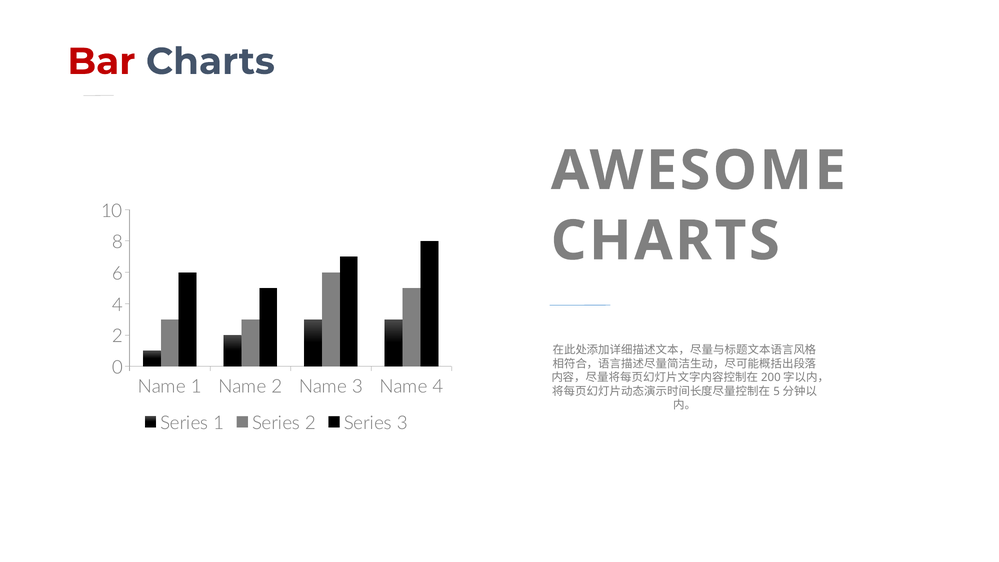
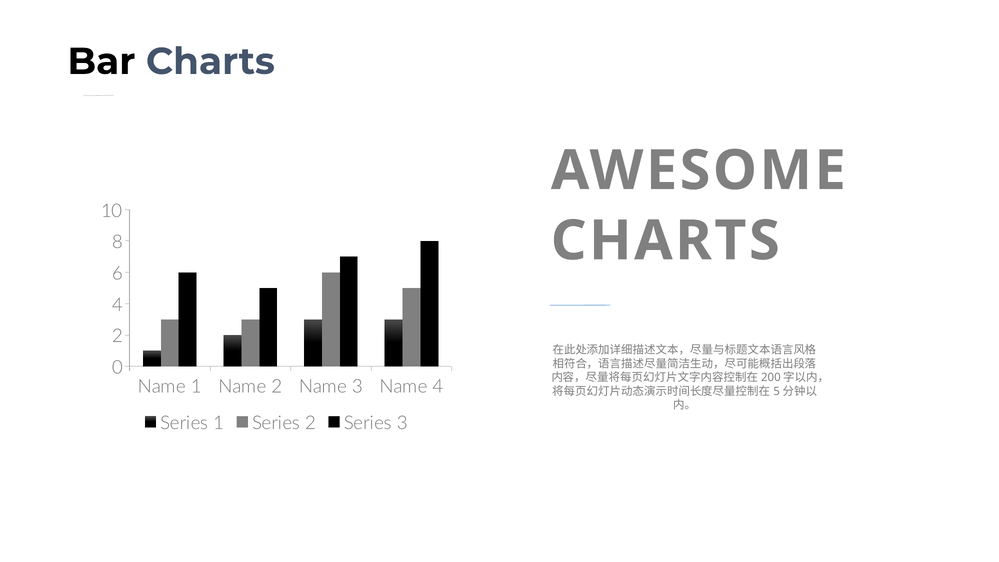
Bar colour: red -> black (101, 62)
